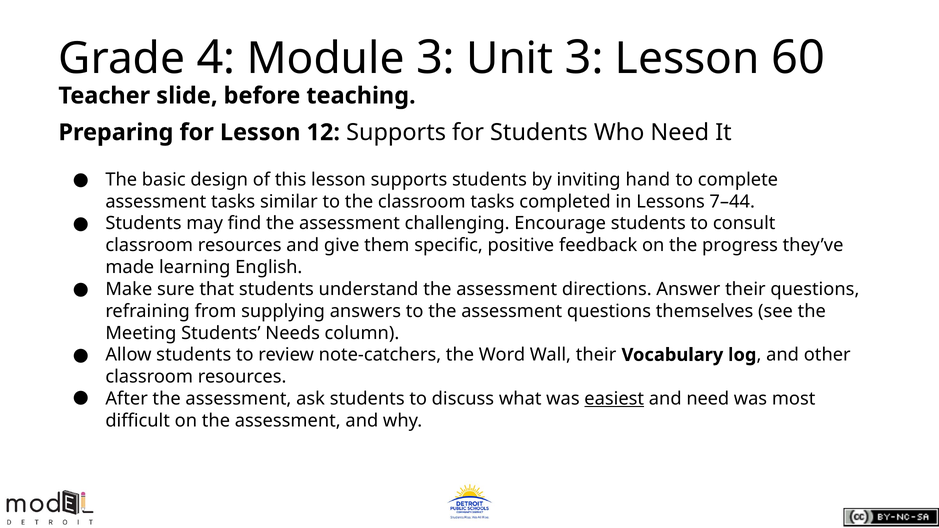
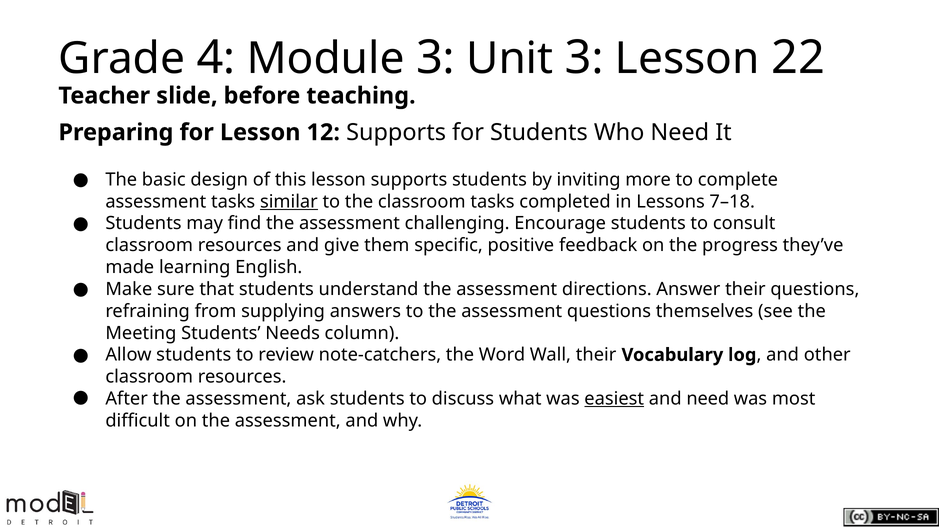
60: 60 -> 22 (798, 58)
hand: hand -> more (648, 180)
similar underline: none -> present (289, 202)
7–44: 7–44 -> 7–18 (732, 202)
